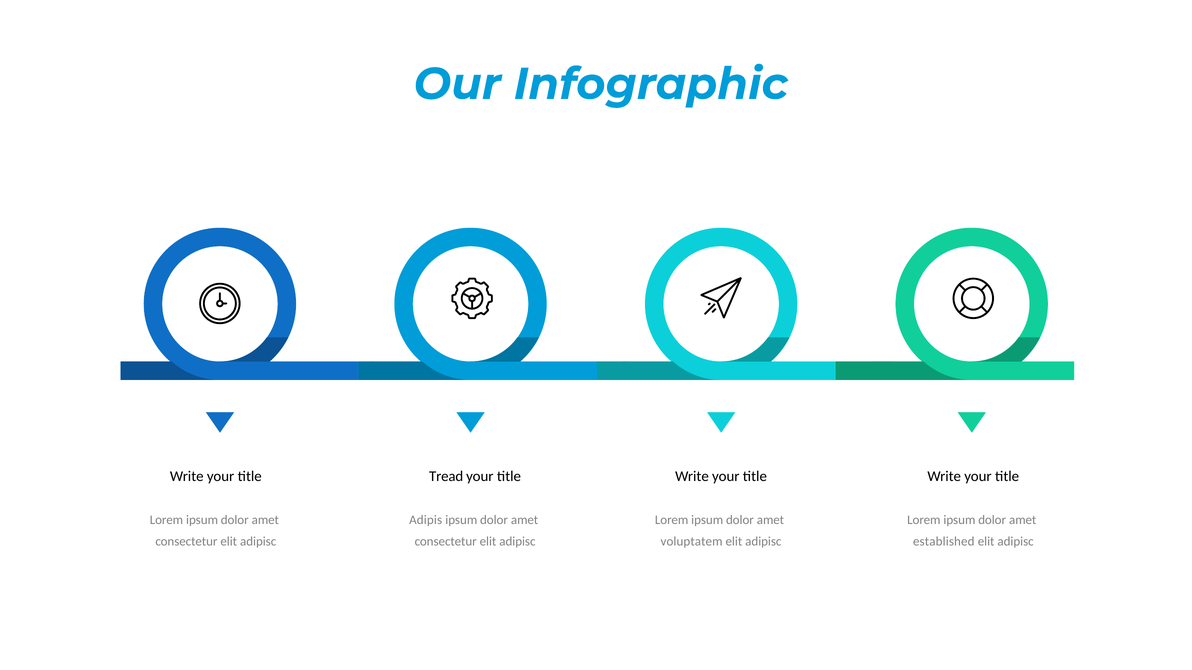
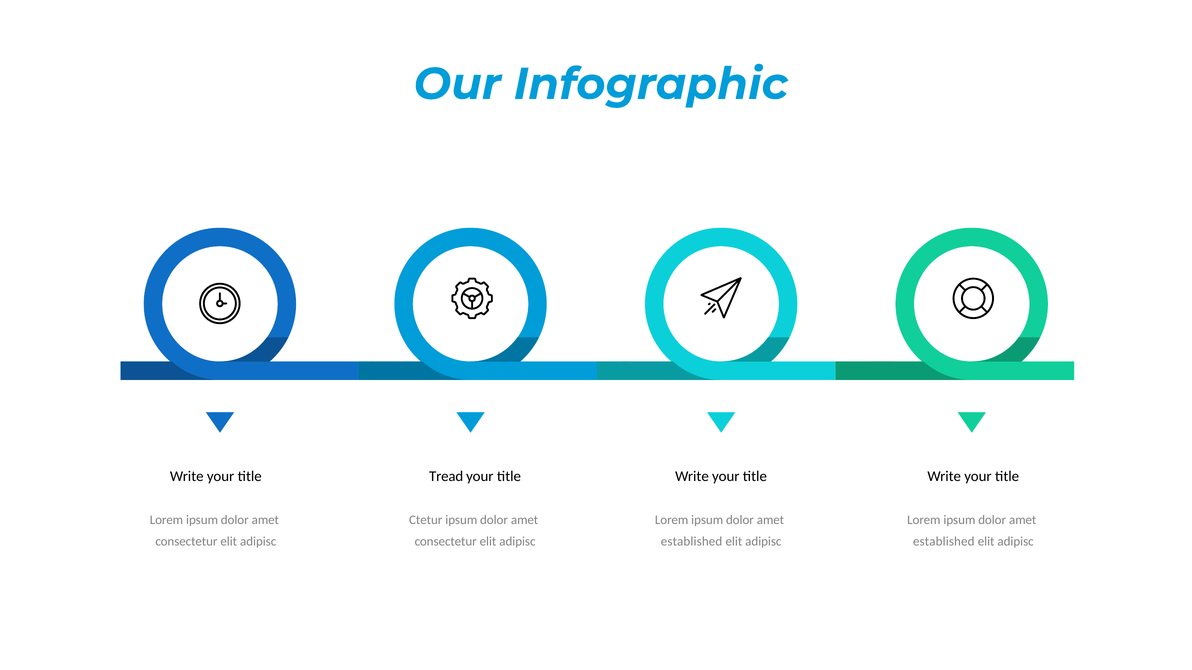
Adipis: Adipis -> Ctetur (426, 520)
voluptatem: voluptatem -> established (692, 542)
